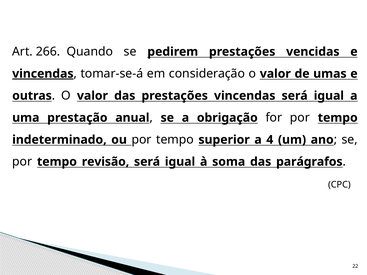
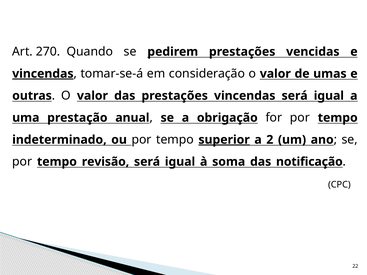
266: 266 -> 270 (48, 52)
superior underline: none -> present (224, 140)
4: 4 -> 2 (270, 140)
parágrafos: parágrafos -> notificação (309, 162)
